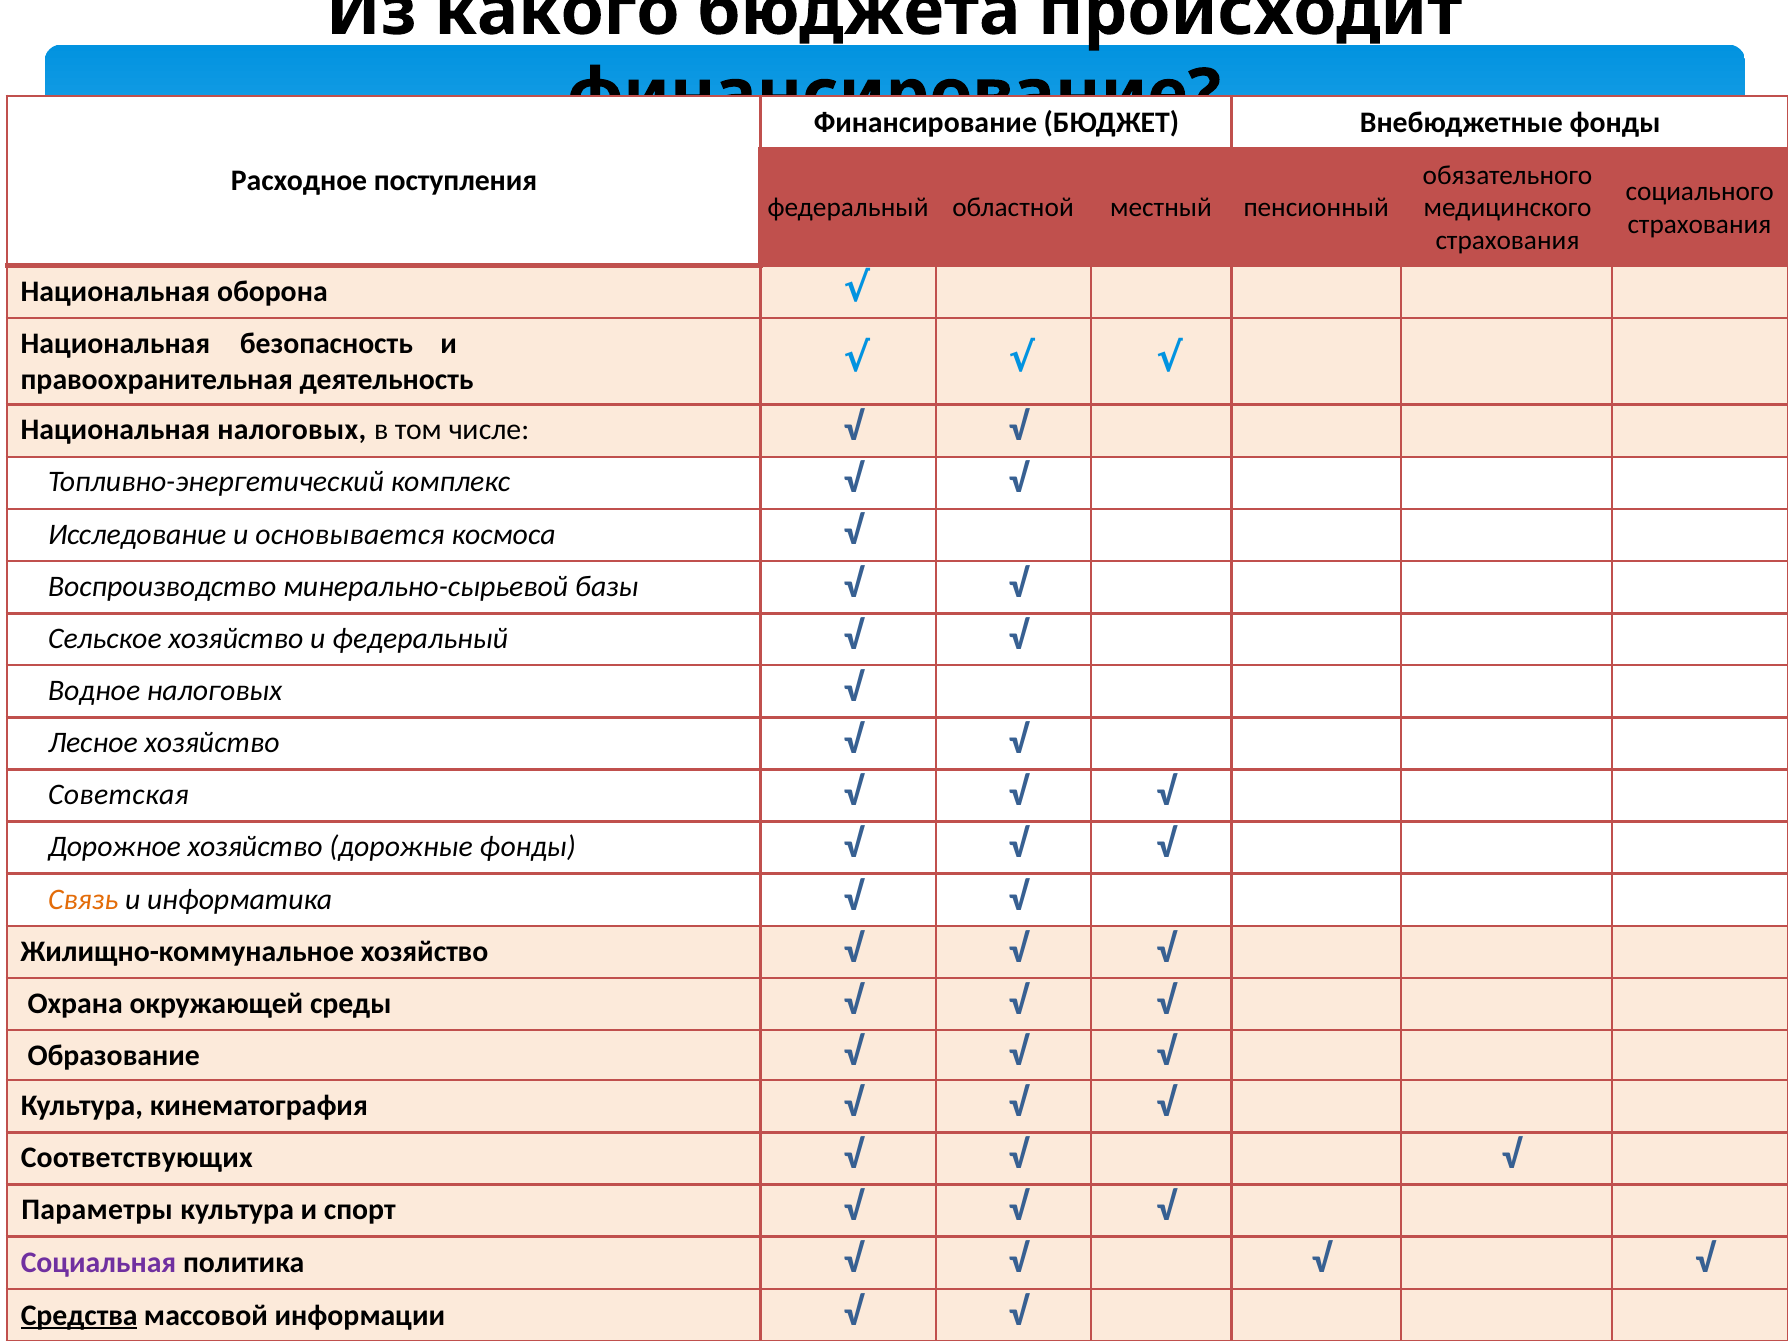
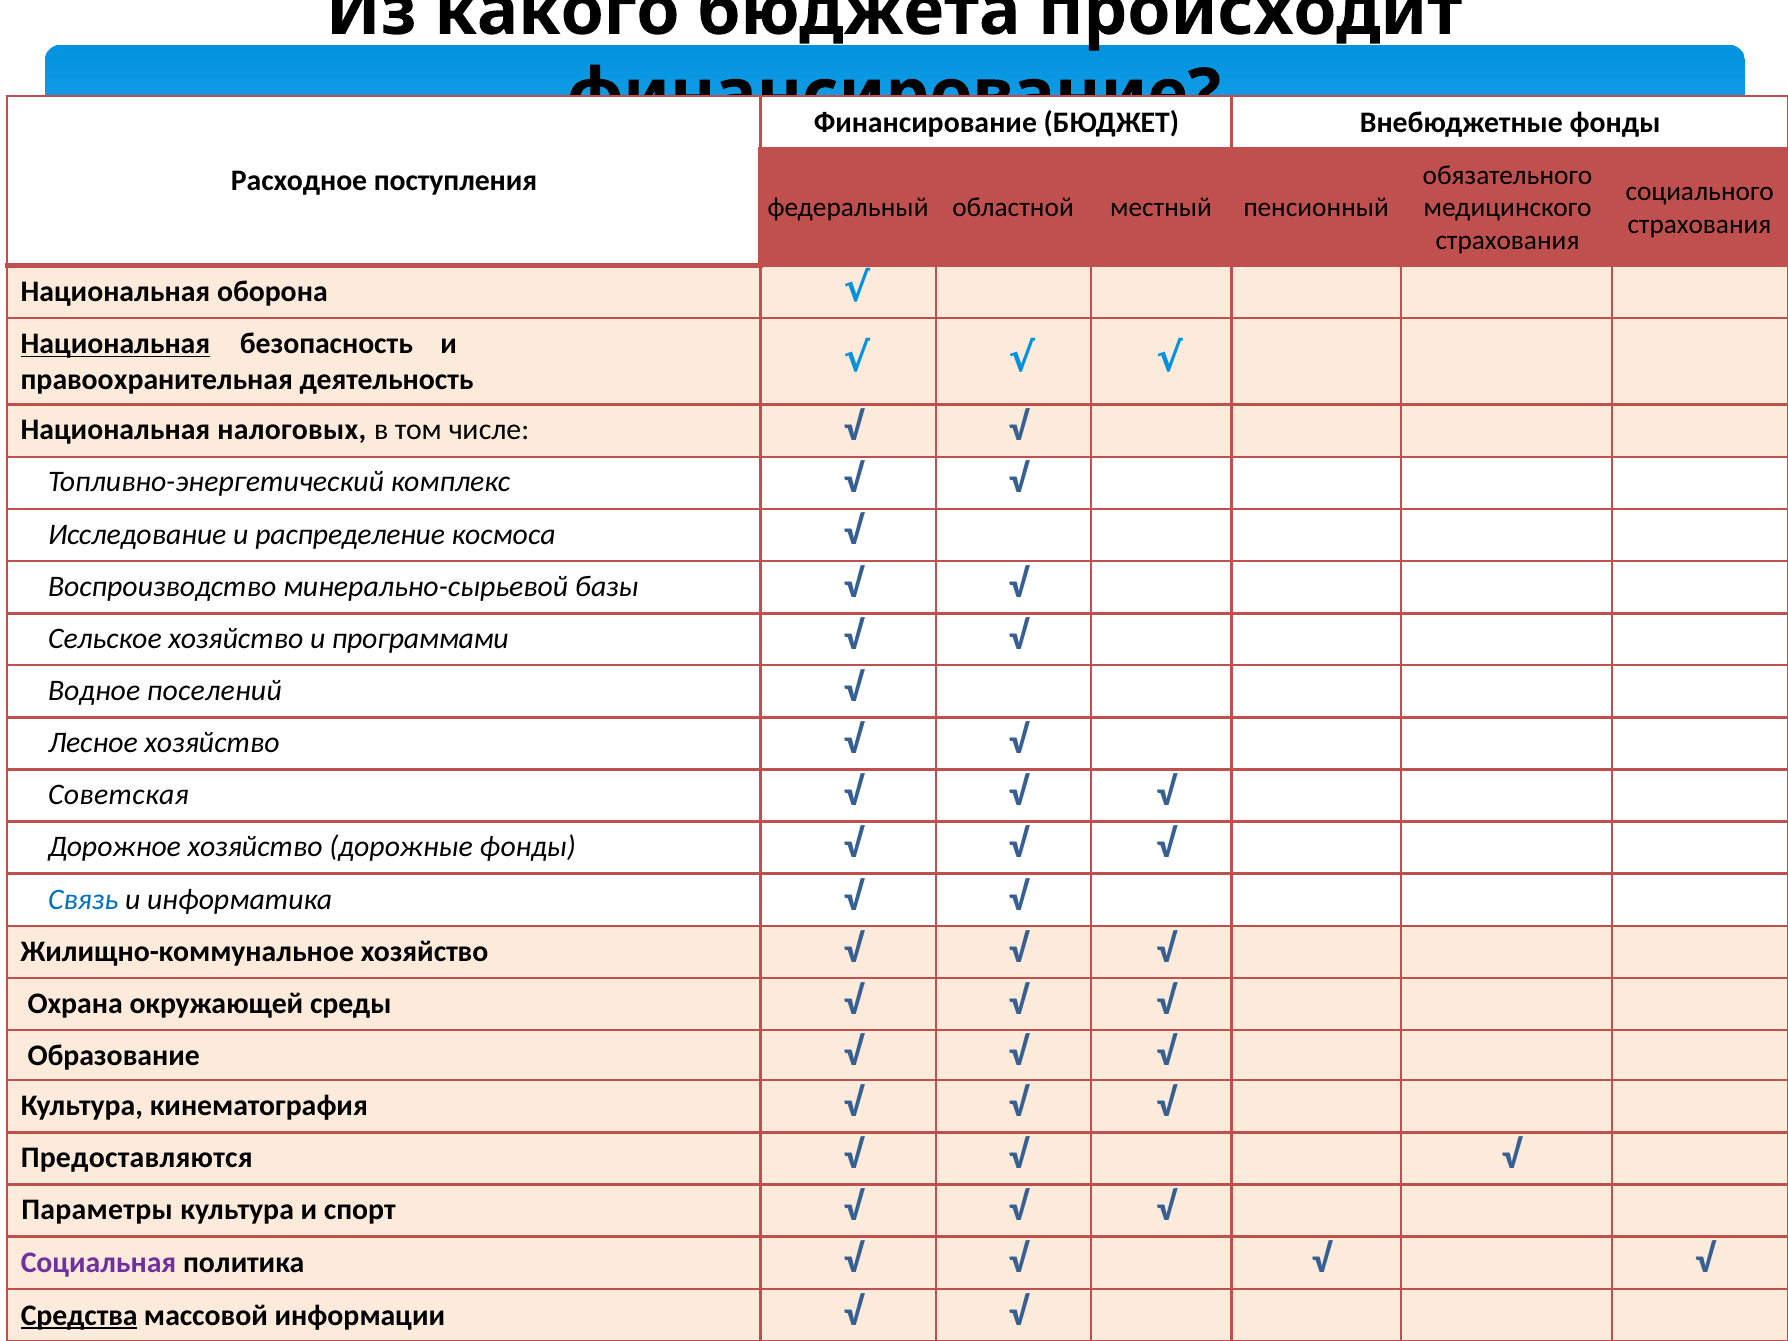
Национальная underline: none -> present (115, 344)
основывается: основывается -> распределение (350, 534)
и федеральный: федеральный -> программами (420, 639)
Водное налоговых: налоговых -> поселений (214, 691)
Связь colour: orange -> blue (83, 899)
Соответствующих: Соответствующих -> Предоставляются (137, 1158)
